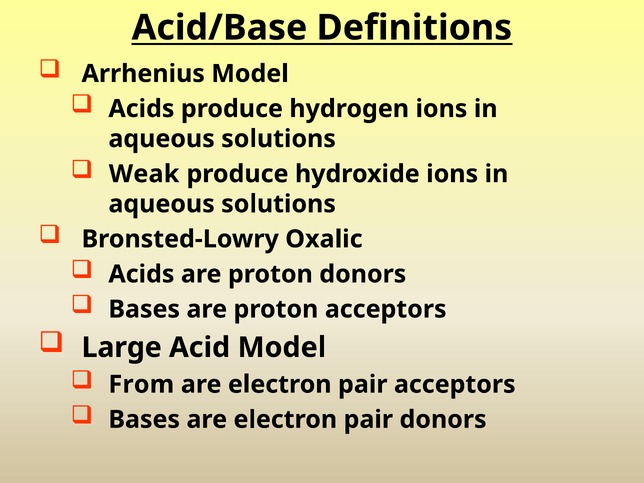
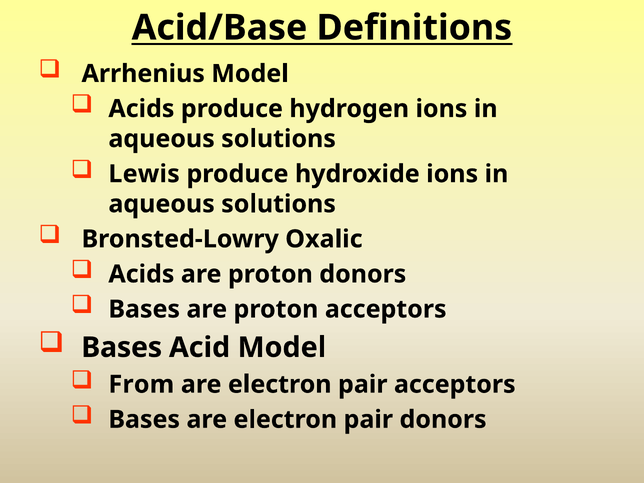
Weak: Weak -> Lewis (144, 174)
Large: Large -> Bases (122, 347)
